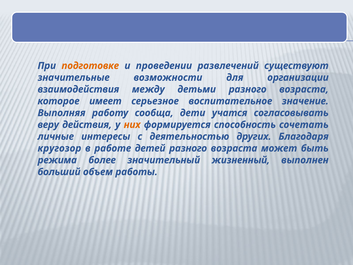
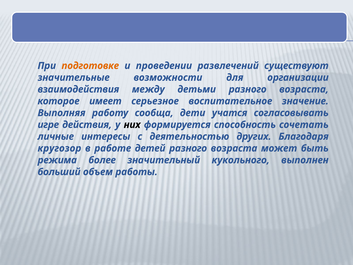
веру: веру -> игре (48, 125)
них colour: orange -> black (132, 125)
жизненный: жизненный -> кукольного (241, 160)
